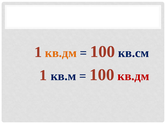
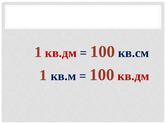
кв.дм colour: orange -> red (61, 53)
